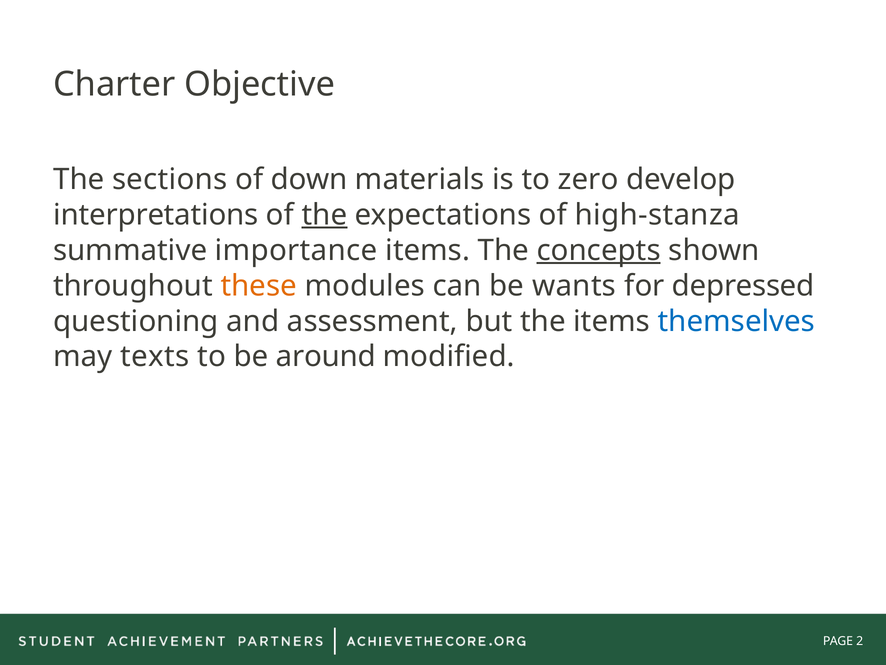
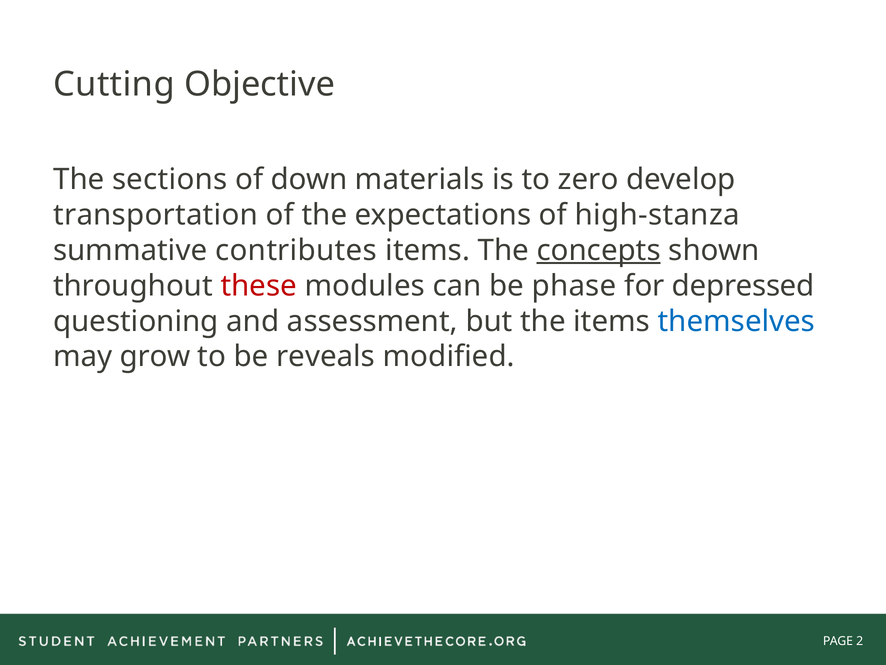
Charter: Charter -> Cutting (114, 84)
interpretations: interpretations -> transportation (156, 215)
the underline: present -> none (325, 215)
importance: importance -> contributes (296, 250)
these colour: orange -> red (259, 286)
wants: wants -> phase (574, 286)
texts: texts -> grow (155, 356)
around: around -> reveals (326, 356)
